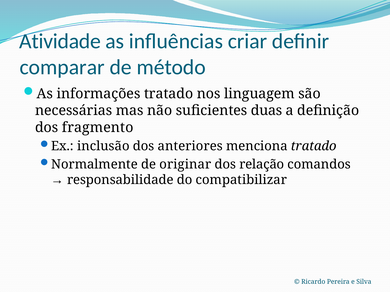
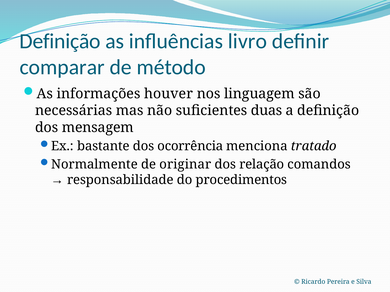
Atividade: Atividade -> Definição (60, 41)
criar: criar -> livro (247, 41)
informações tratado: tratado -> houver (169, 94)
fragmento: fragmento -> mensagem (98, 128)
inclusão: inclusão -> bastante (103, 146)
anteriores: anteriores -> ocorrência (190, 146)
compatibilizar: compatibilizar -> procedimentos (241, 180)
